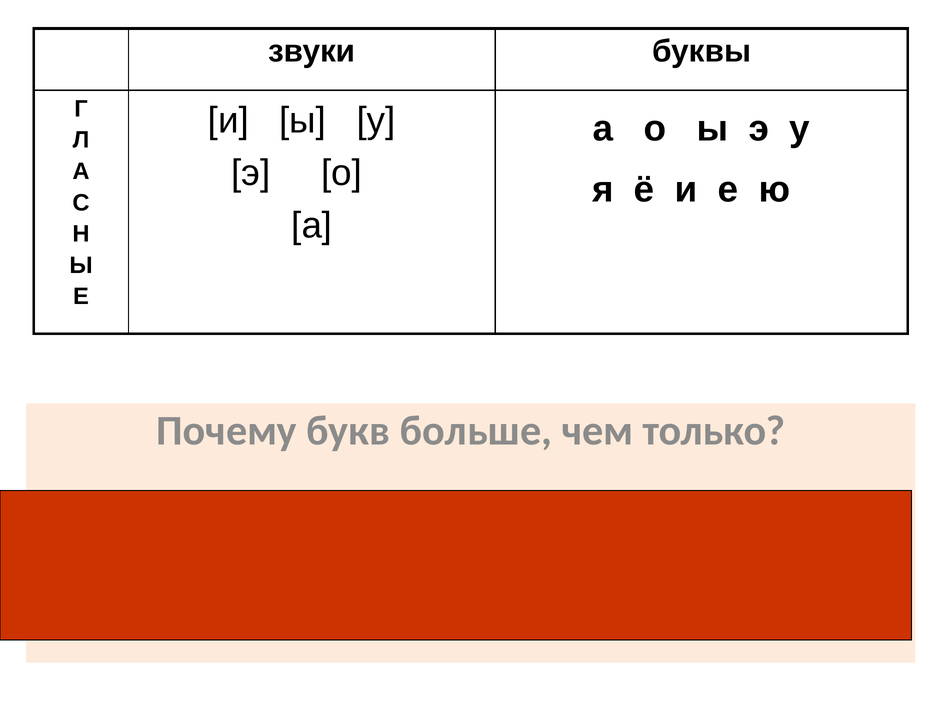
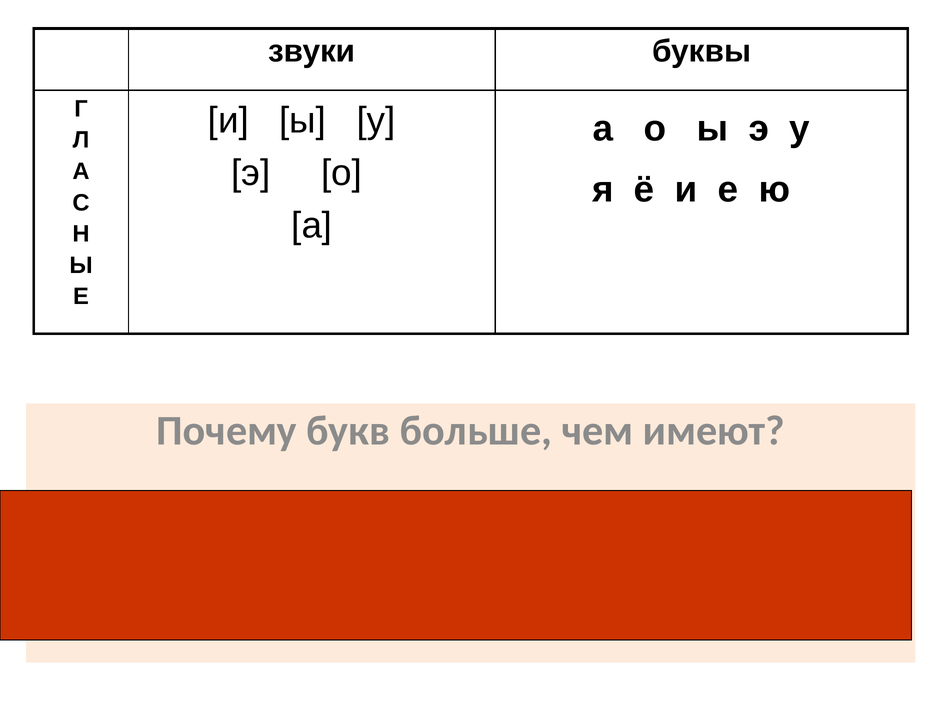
чем только: только -> имеют (714, 431)
